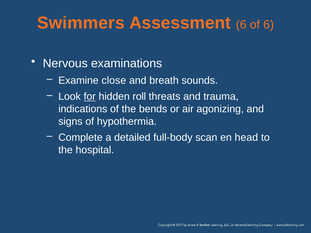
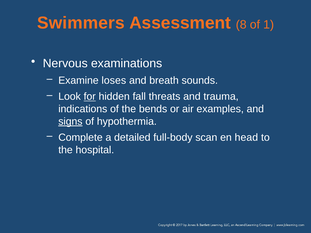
Assessment 6: 6 -> 8 (241, 25)
of 6: 6 -> 1 (269, 25)
close: close -> loses (114, 81)
roll: roll -> fall (139, 97)
agonizing: agonizing -> examples (220, 109)
signs underline: none -> present (70, 122)
